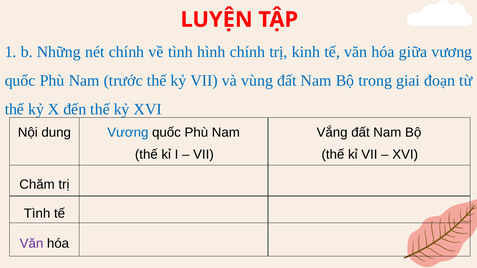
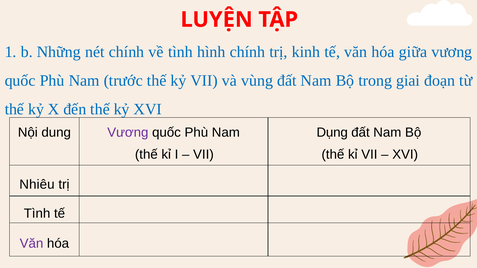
Vương colour: blue -> purple (128, 133)
Vắng: Vắng -> Dụng (332, 133)
Chăm: Chăm -> Nhiêu (37, 185)
